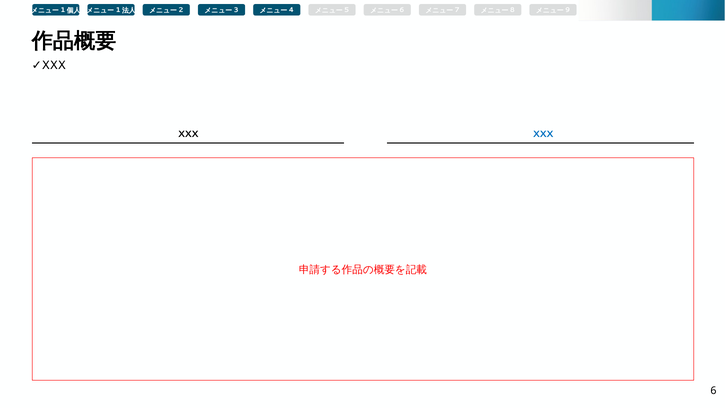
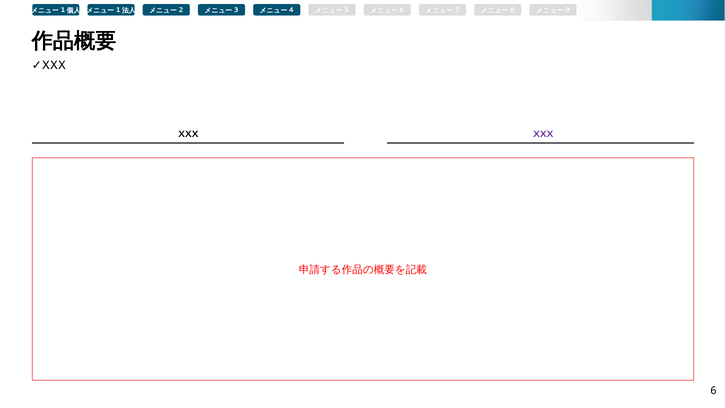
XXX colour: blue -> purple (543, 134)
